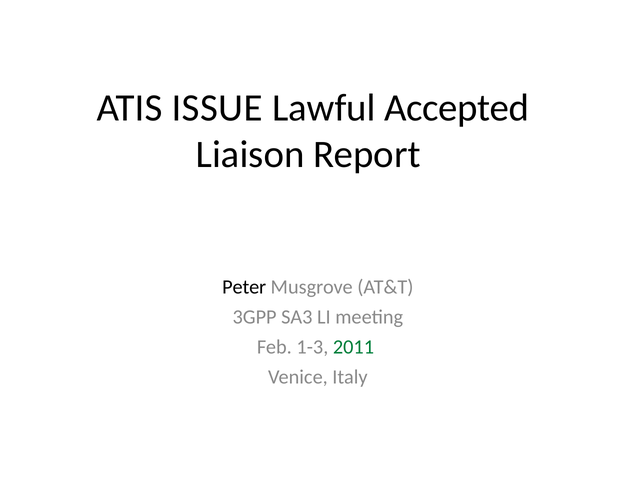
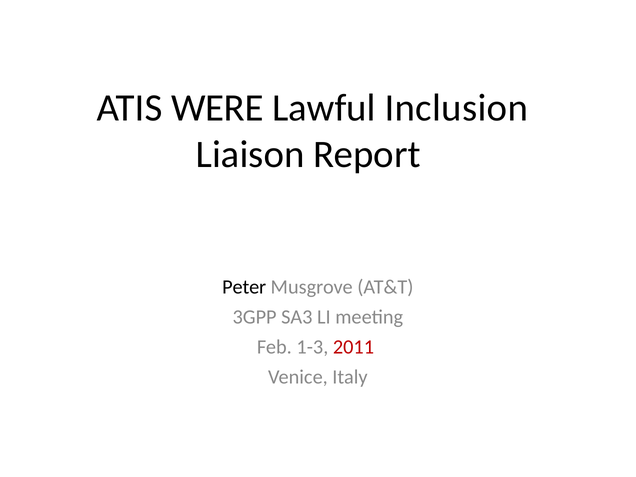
ISSUE: ISSUE -> WERE (217, 108)
Accepted: Accepted -> Inclusion (456, 108)
2011 colour: green -> red (353, 347)
